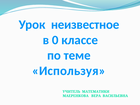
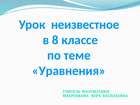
0: 0 -> 8 (55, 40)
Используя: Используя -> Уравнения (69, 71)
